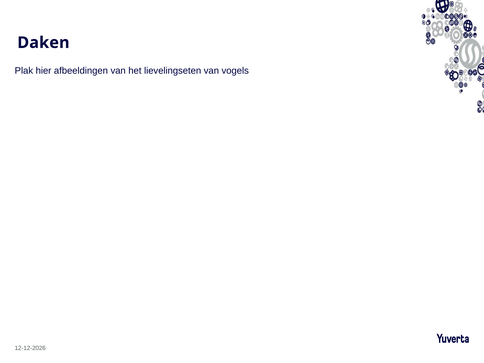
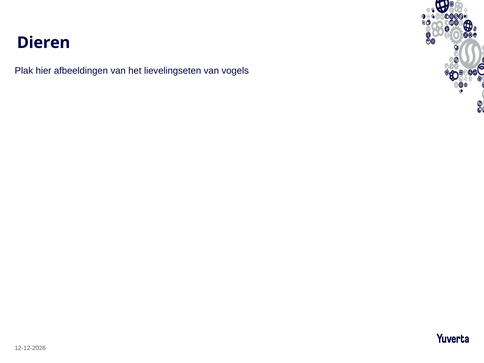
Daken: Daken -> Dieren (44, 43)
